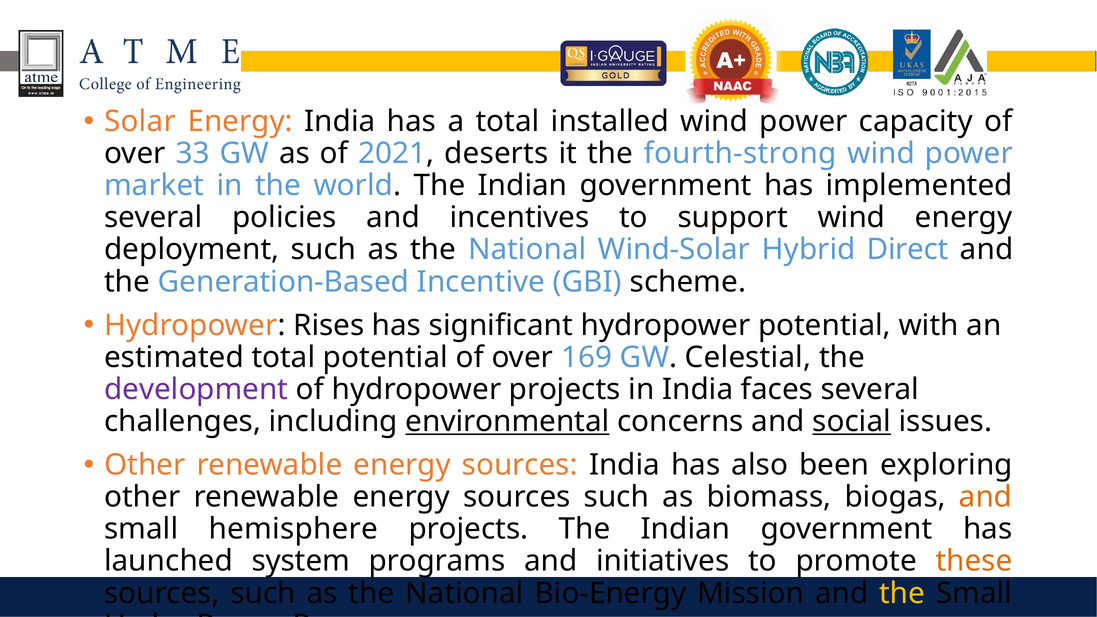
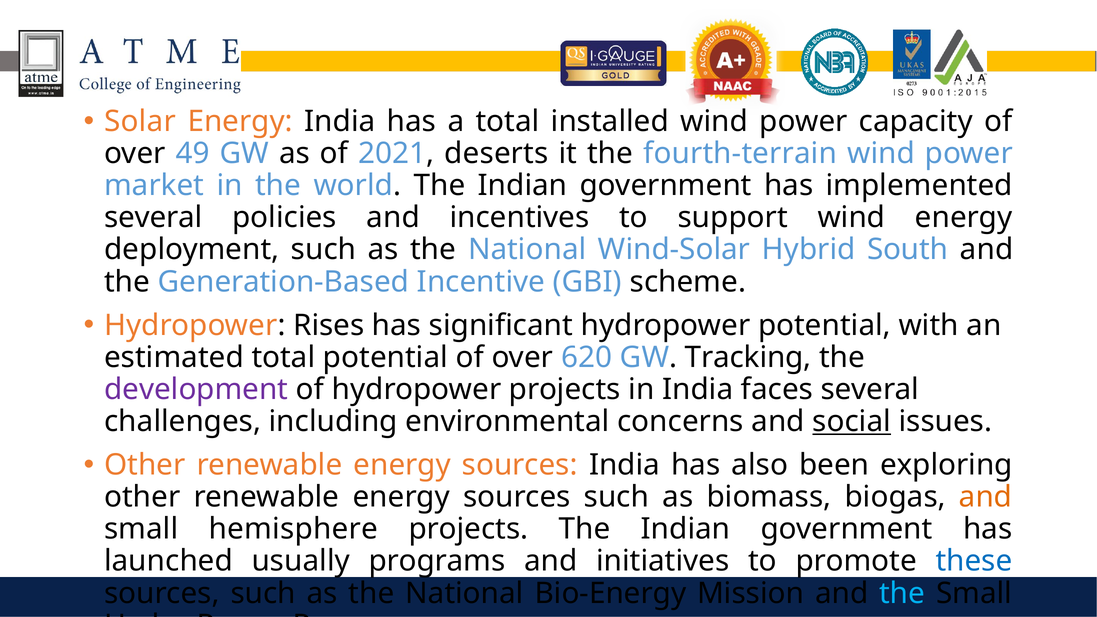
33: 33 -> 49 (193, 154)
fourth-strong: fourth-strong -> fourth-terrain (740, 154)
Direct: Direct -> South (908, 250)
169: 169 -> 620 (587, 357)
Celestial: Celestial -> Tracking (748, 357)
environmental underline: present -> none (507, 421)
system: system -> usually (301, 561)
these colour: orange -> blue (974, 561)
the colour: yellow -> light blue (902, 593)
